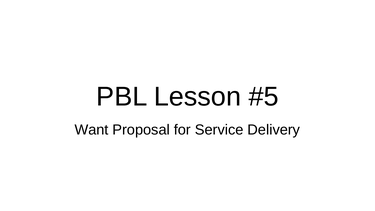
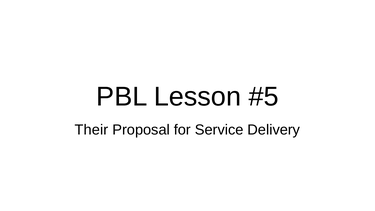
Want: Want -> Their (92, 130)
